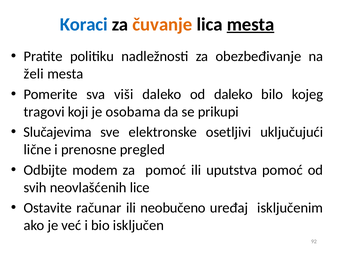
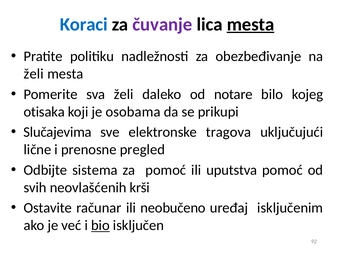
čuvanje colour: orange -> purple (162, 24)
sva viši: viši -> želi (124, 94)
od daleko: daleko -> notare (233, 94)
tragovi: tragovi -> otisaka (44, 112)
osetljivi: osetljivi -> tragova (229, 132)
modem: modem -> sistema (95, 170)
lice: lice -> krši (140, 187)
bio underline: none -> present (100, 225)
